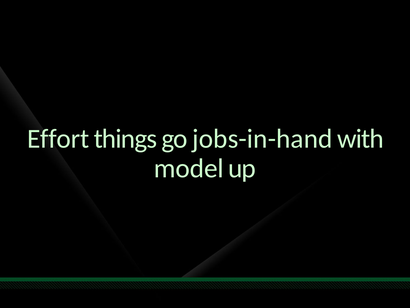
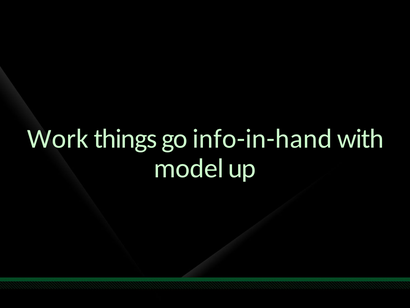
Effort: Effort -> Work (58, 139)
jobs-in-hand: jobs-in-hand -> info-in-hand (262, 139)
